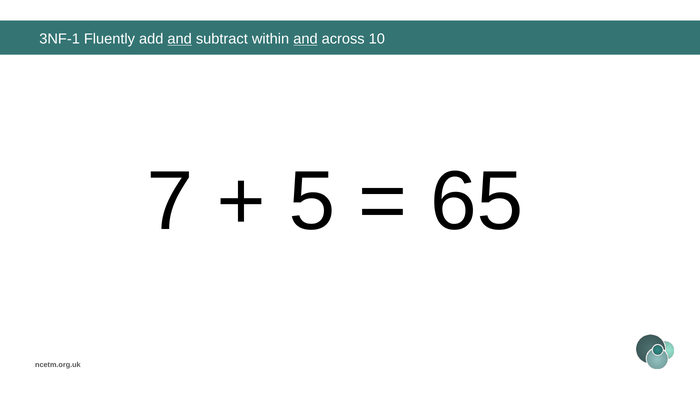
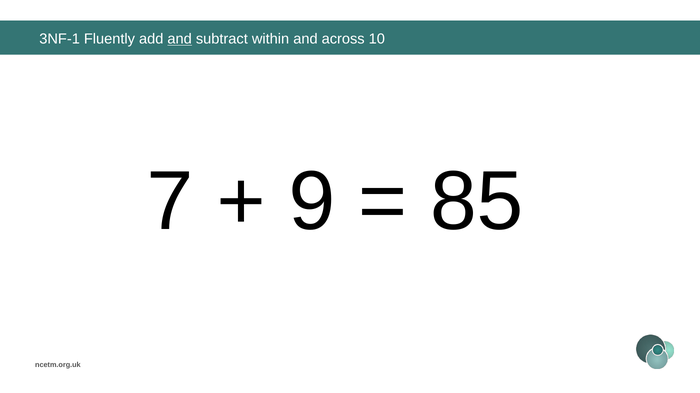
and underline: present -> none (305, 39)
5: 5 -> 9 (312, 202)
65: 65 -> 85 (477, 202)
